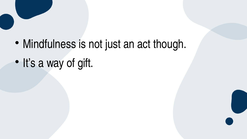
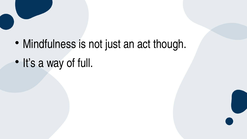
gift: gift -> full (85, 63)
